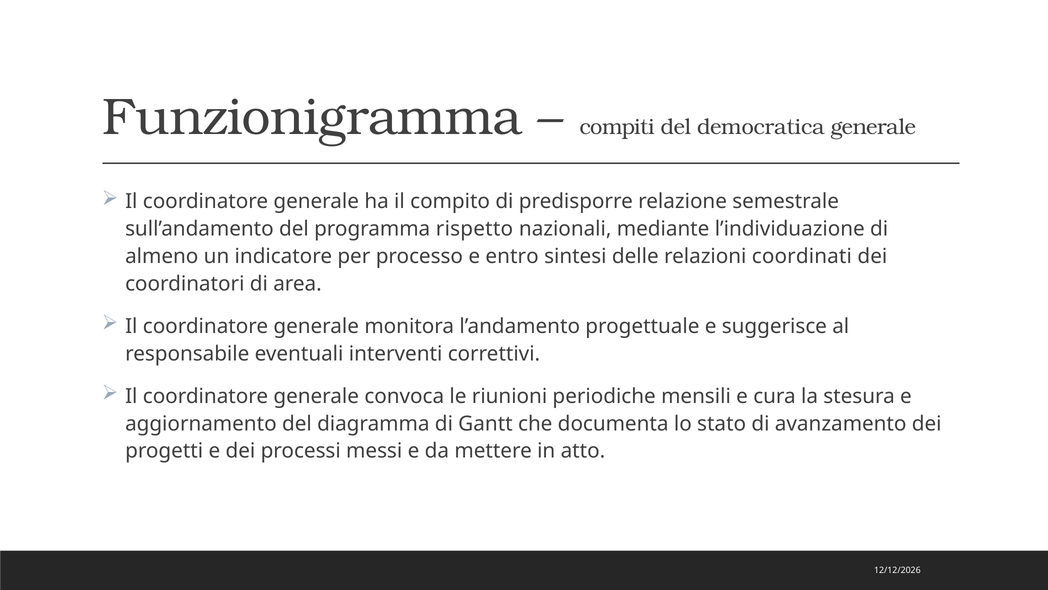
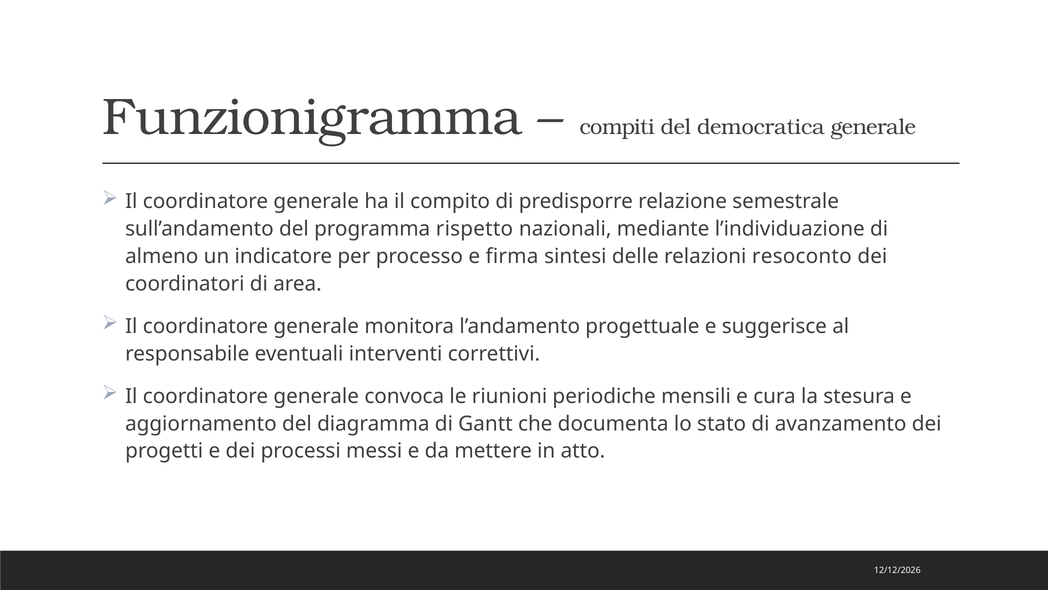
entro: entro -> firma (512, 256)
coordinati: coordinati -> resoconto (802, 256)
